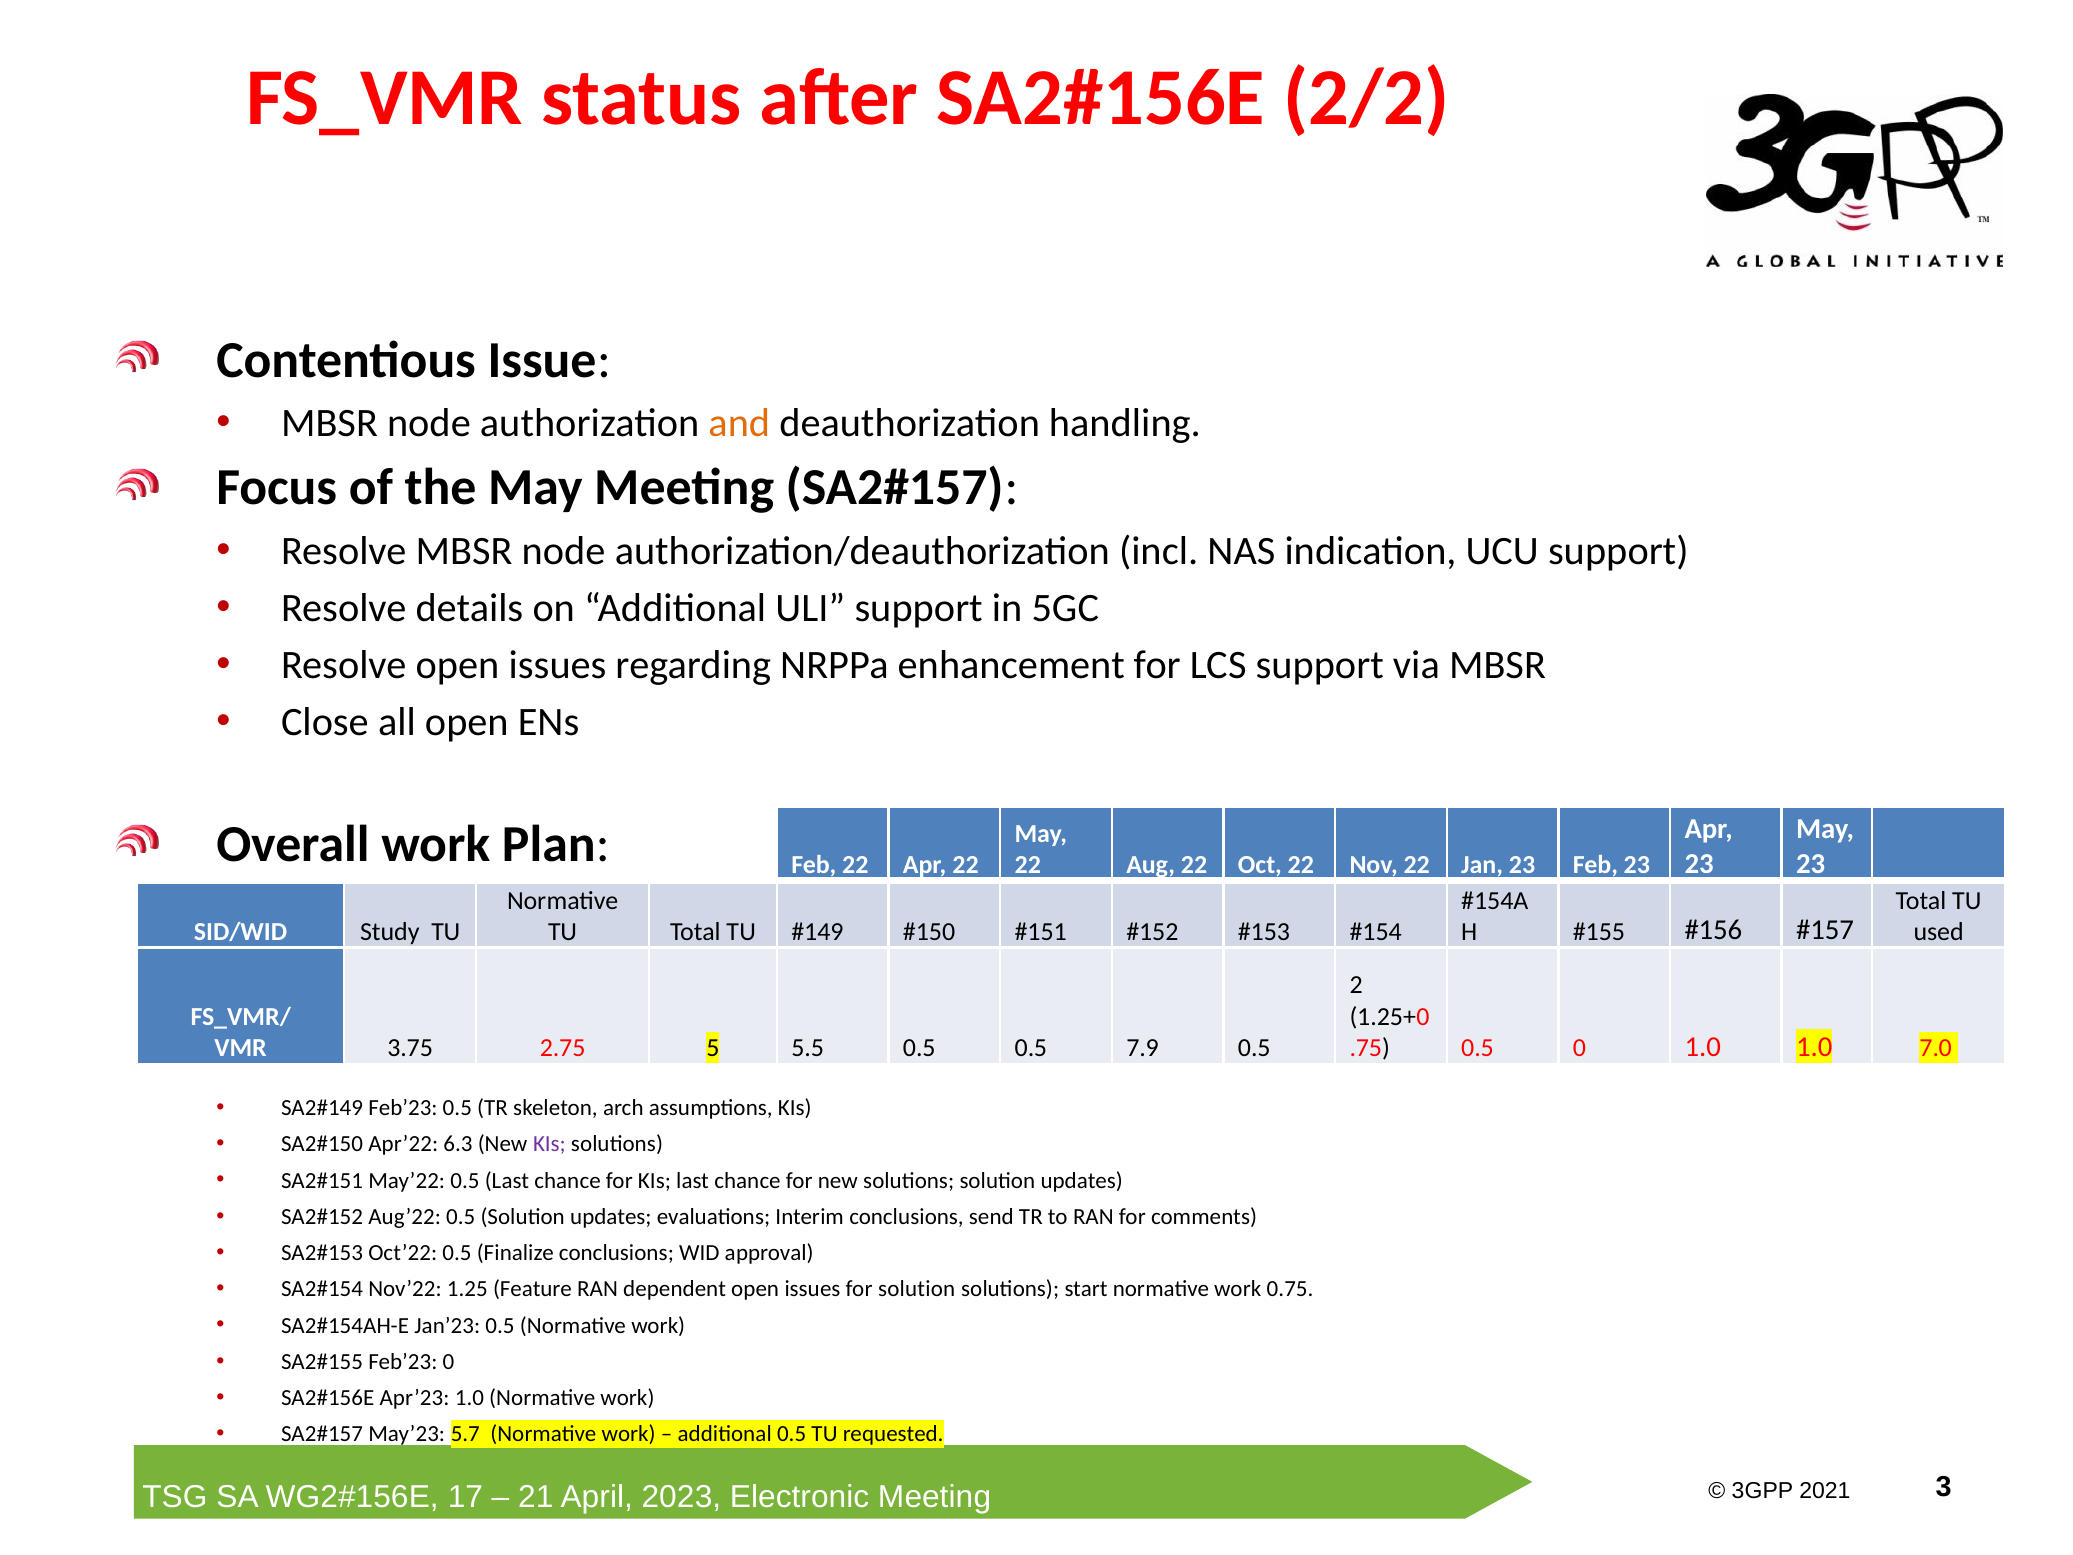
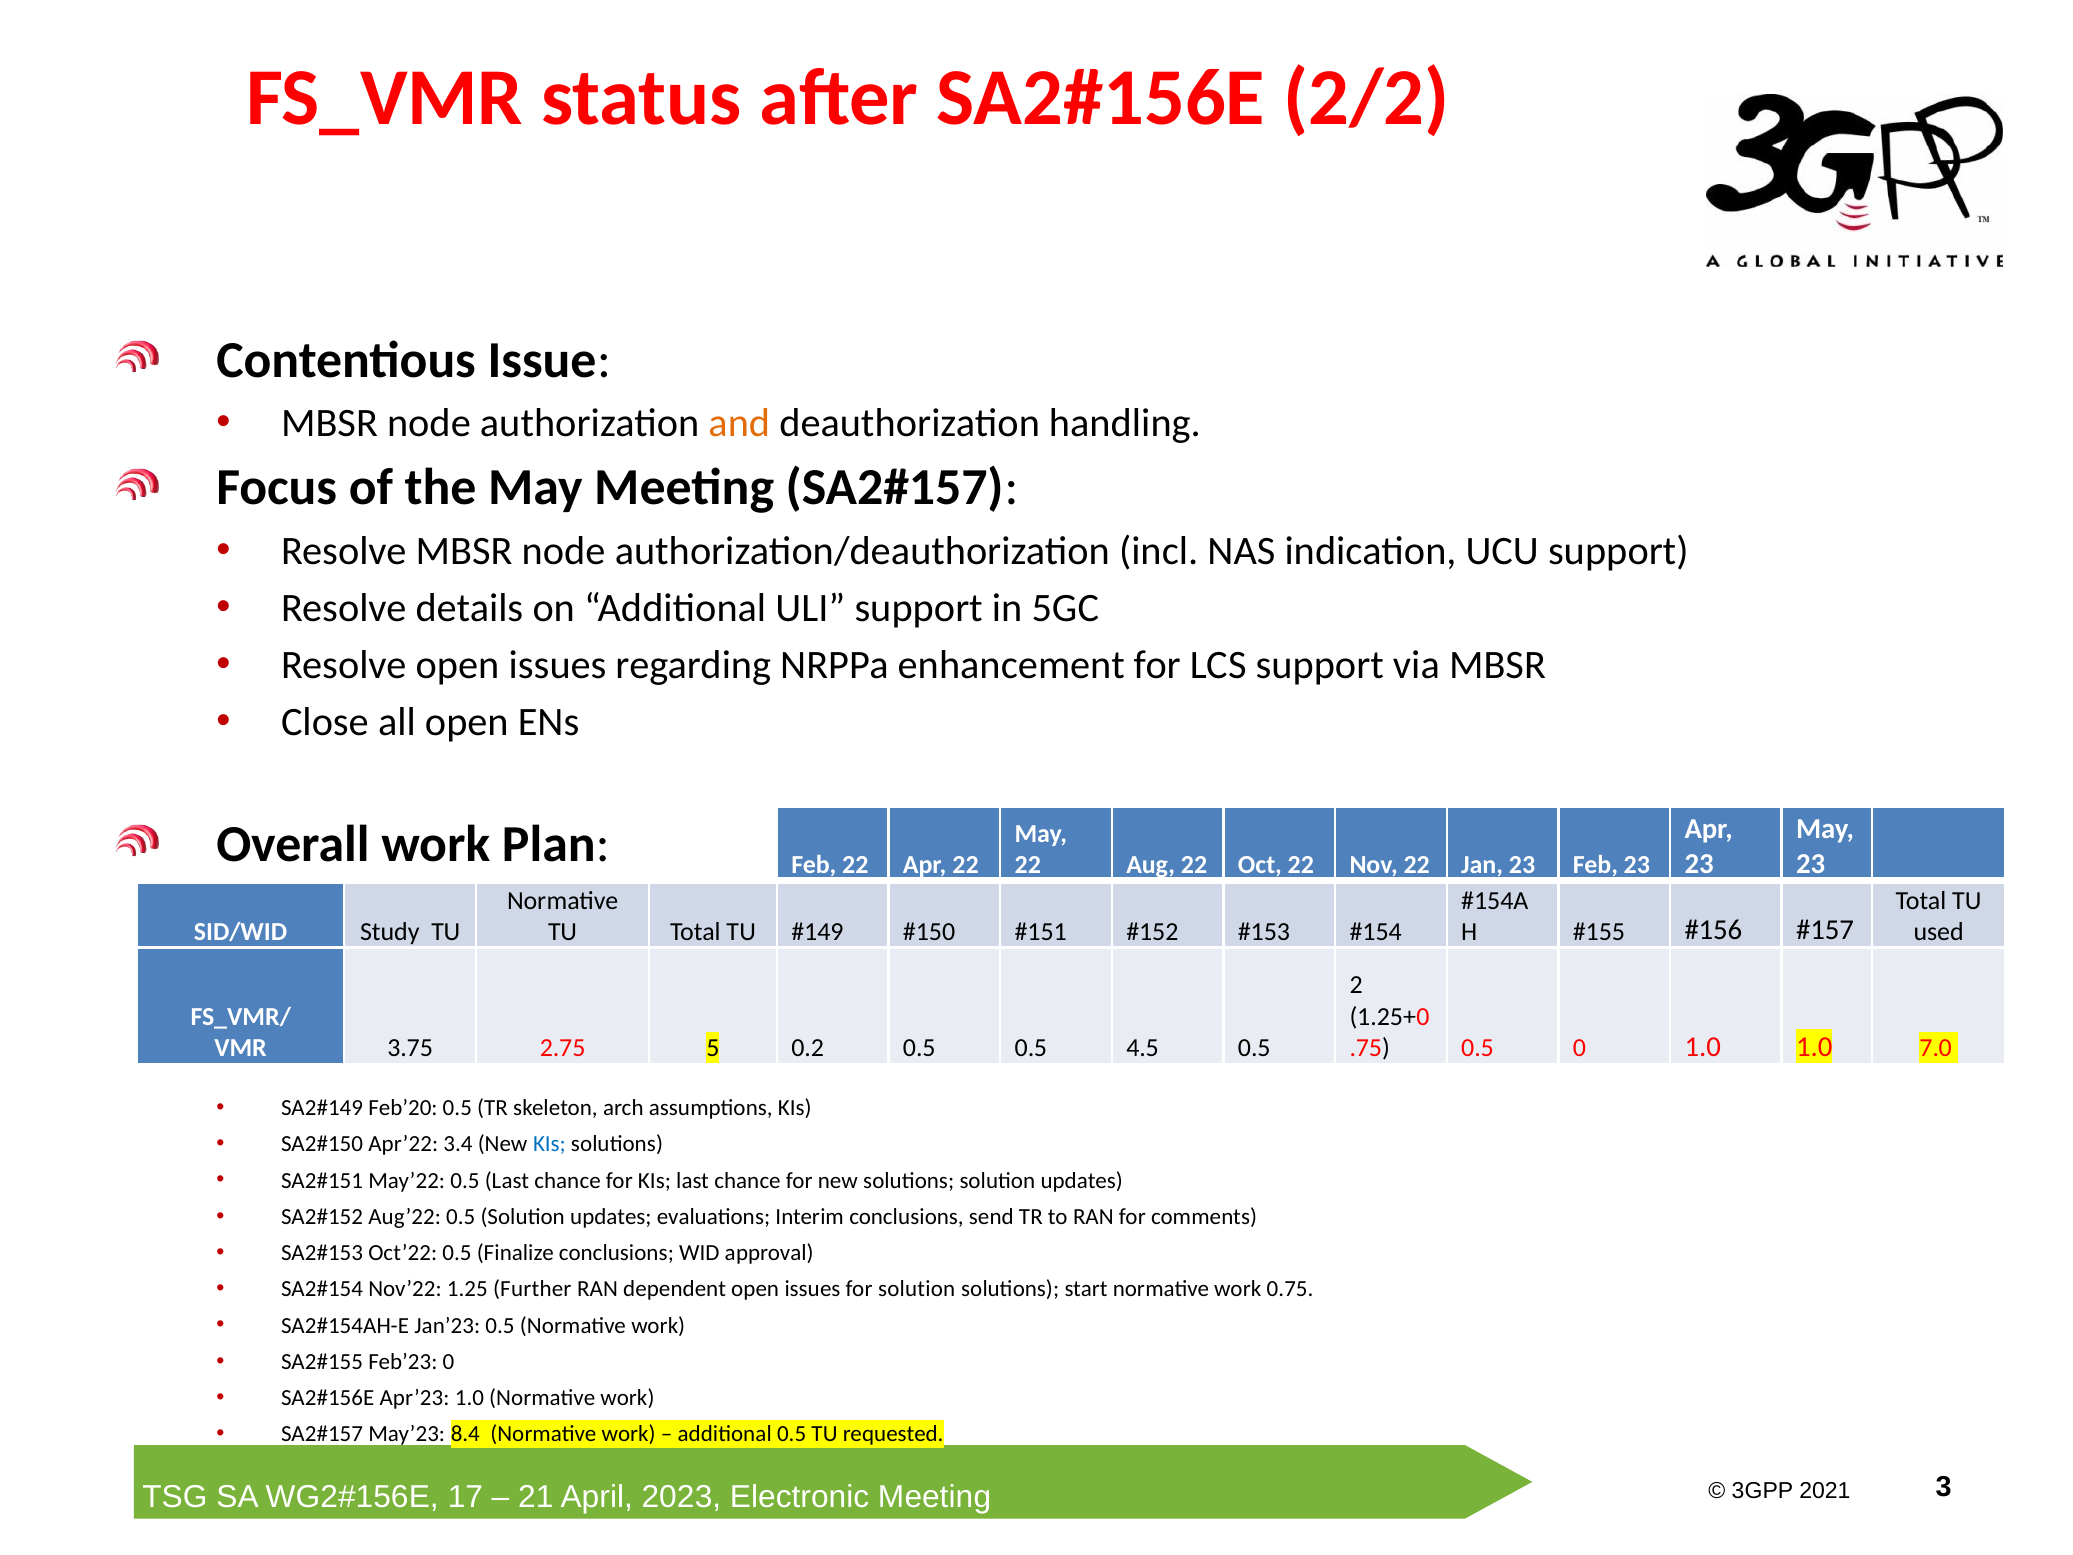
5.5: 5.5 -> 0.2 (808, 1048)
7.9: 7.9 -> 4.5 (1143, 1048)
Feb’23: Feb’23 -> Feb’20 (403, 1108)
6.3: 6.3 -> 3.4 (458, 1144)
KIs colour: purple -> blue (549, 1144)
Feature: Feature -> Further (532, 1289)
5.7: 5.7 -> 8.4 (465, 1434)
